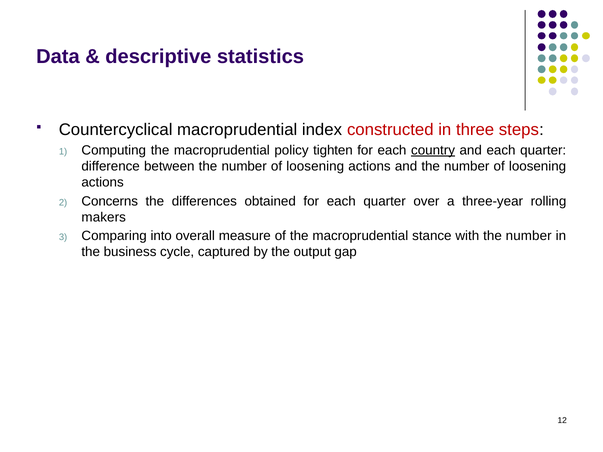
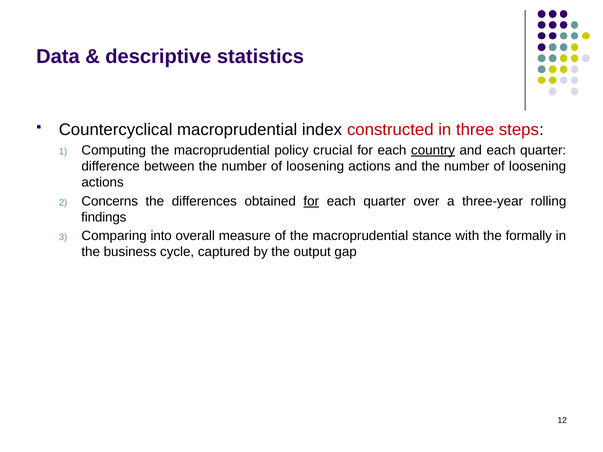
tighten: tighten -> crucial (333, 150)
for underline: none -> present (311, 201)
makers: makers -> findings (104, 217)
with the number: number -> formally (529, 236)
